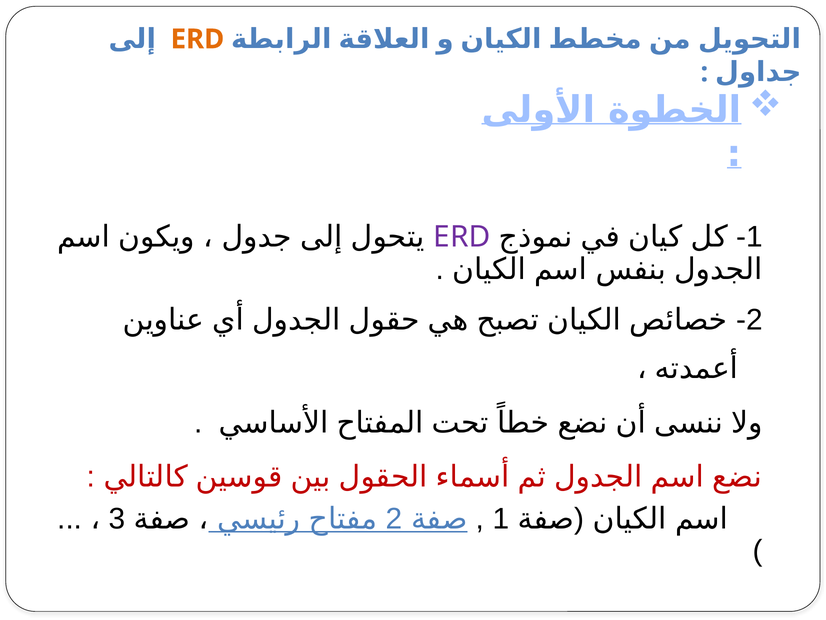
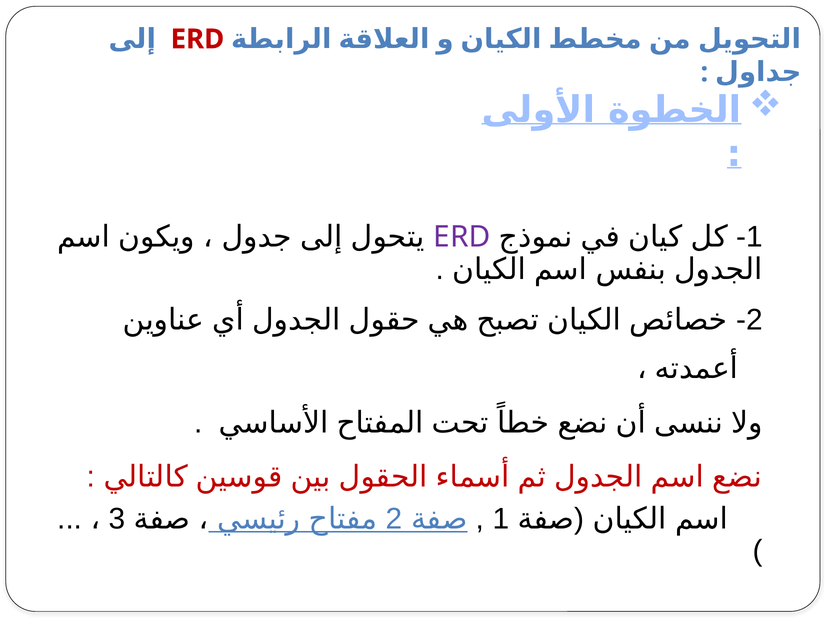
ERD colour: orange -> red (197, 39)
